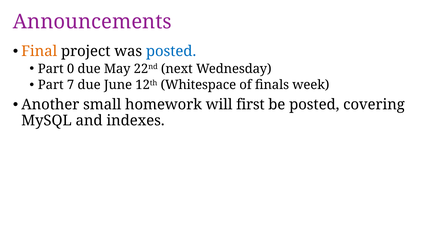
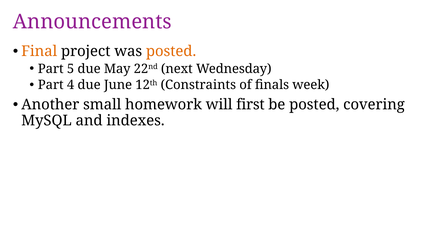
posted colour: blue -> orange (171, 51)
0: 0 -> 5 (71, 69)
7: 7 -> 4 (71, 85)
Whitespace: Whitespace -> Constraints (198, 85)
